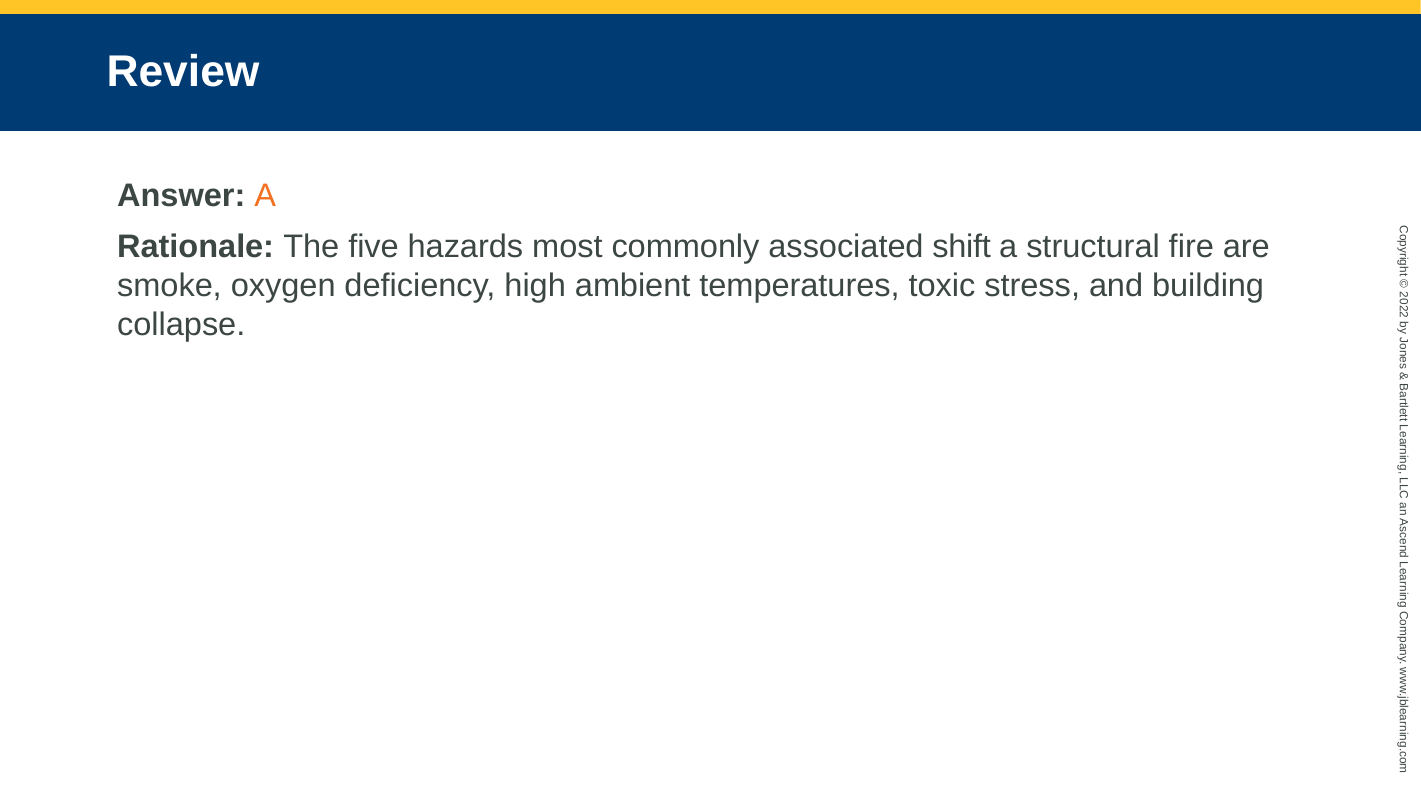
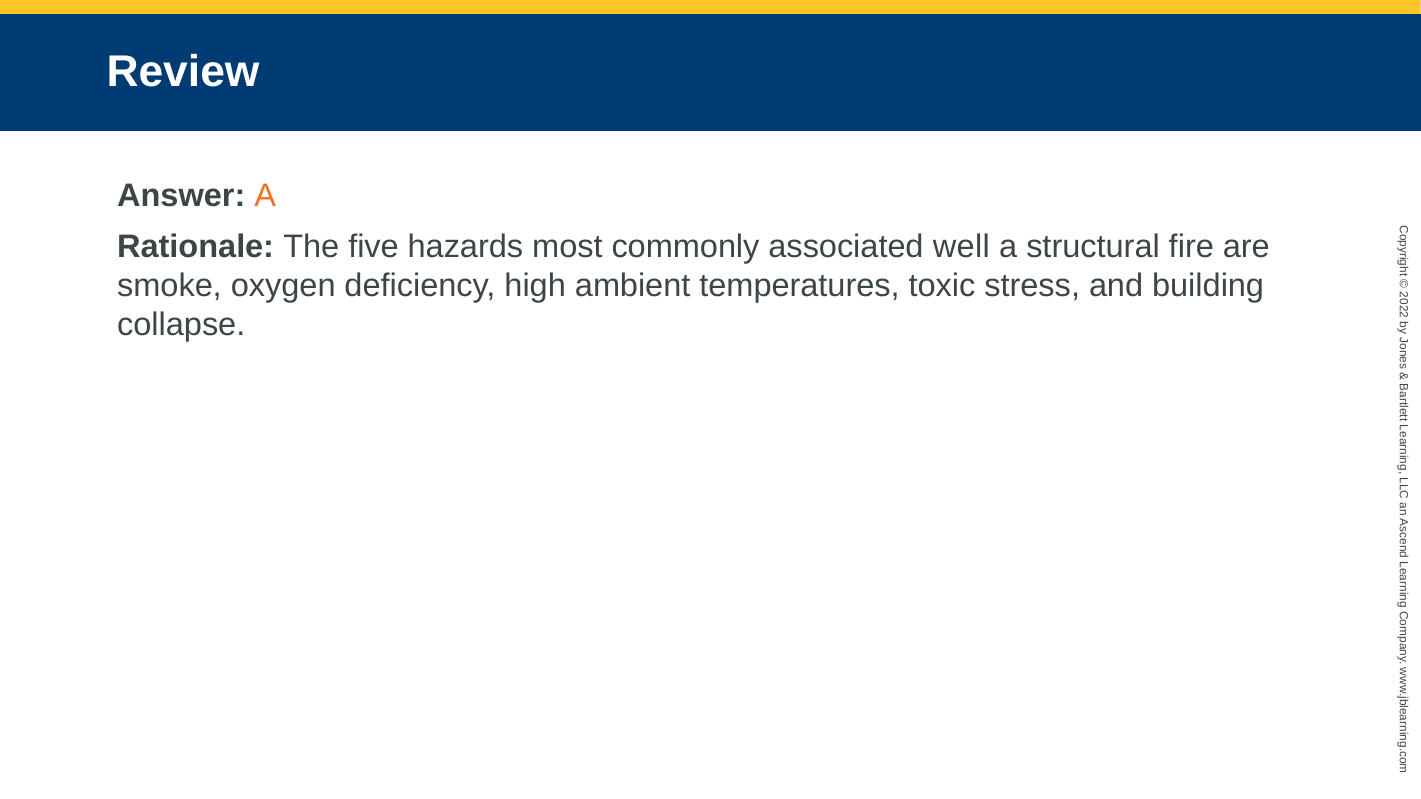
shift: shift -> well (961, 246)
